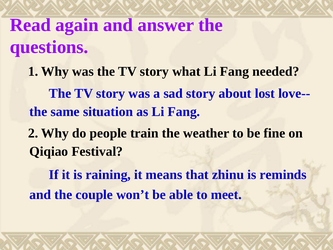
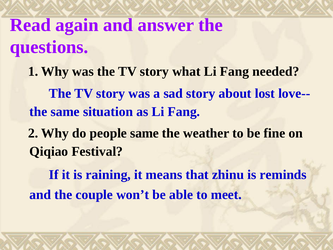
people train: train -> same (145, 133)
